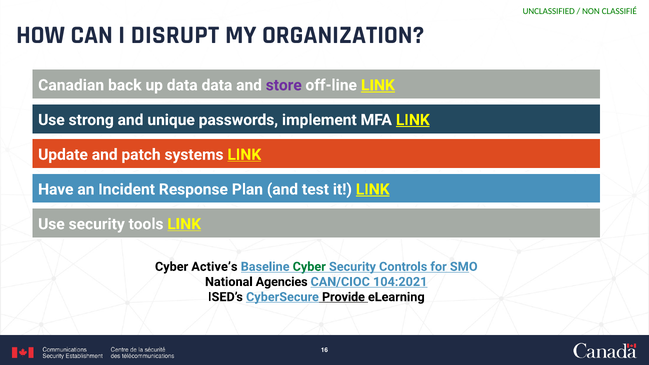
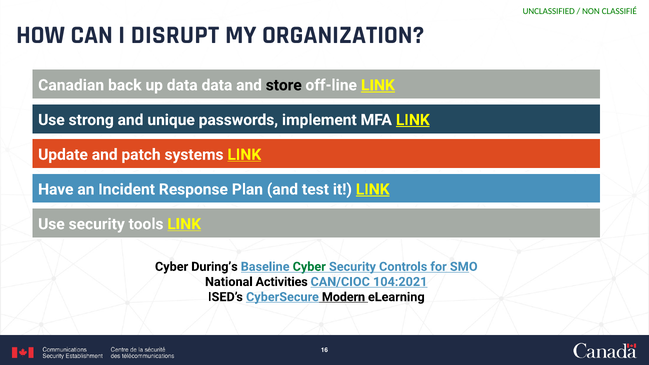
store colour: purple -> black (284, 85)
Active’s: Active’s -> During’s (215, 267)
Agencies: Agencies -> Activities (282, 282)
Provide: Provide -> Modern (343, 297)
